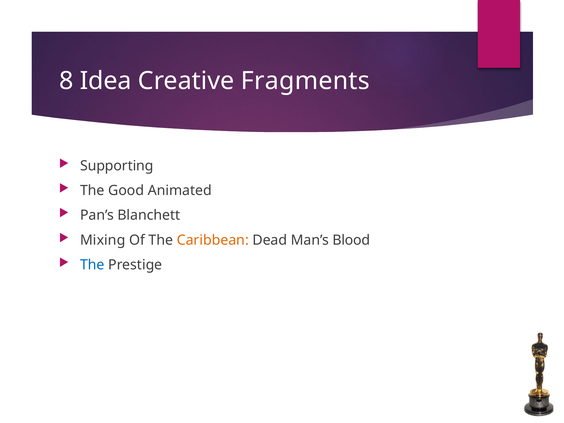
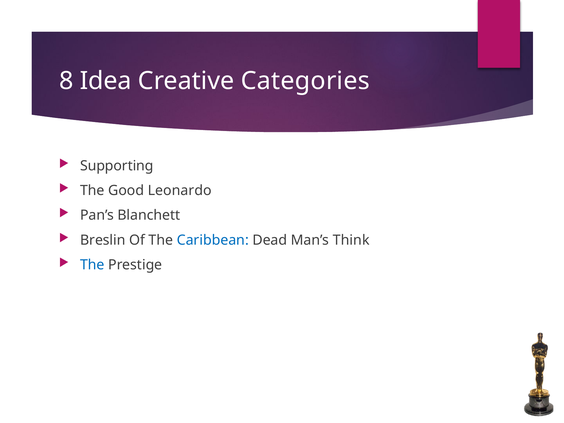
Fragments: Fragments -> Categories (305, 81)
Animated: Animated -> Leonardo (180, 191)
Mixing: Mixing -> Breslin (103, 240)
Caribbean colour: orange -> blue (213, 240)
Blood: Blood -> Think (351, 240)
